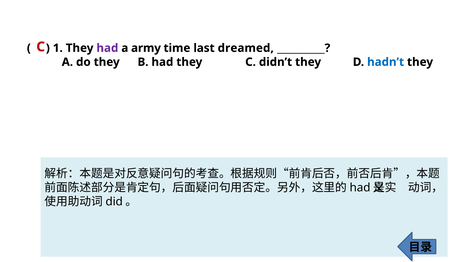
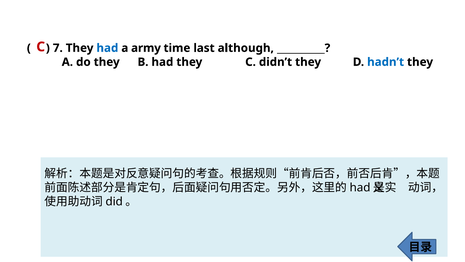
1: 1 -> 7 (58, 48)
had colour: purple -> blue (107, 48)
dreamed: dreamed -> although (246, 48)
